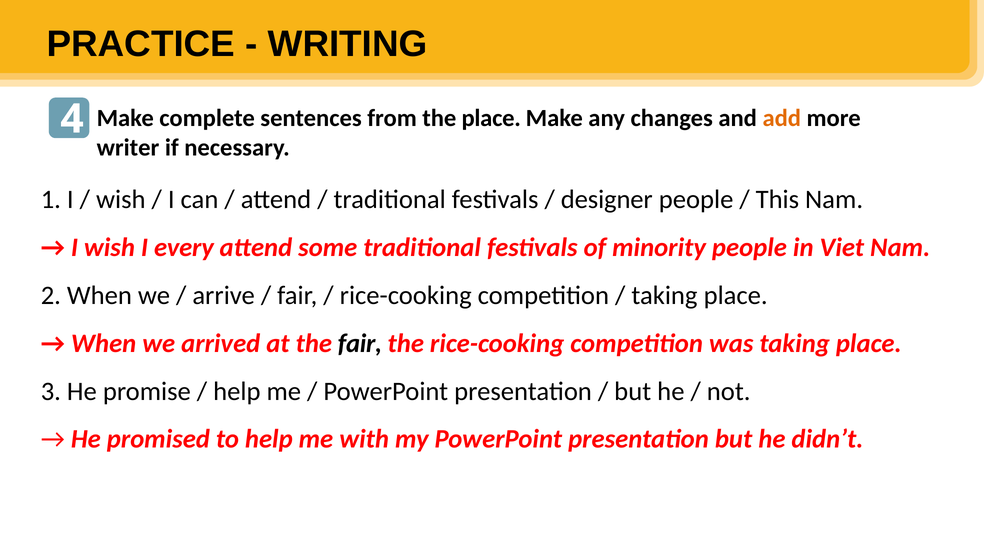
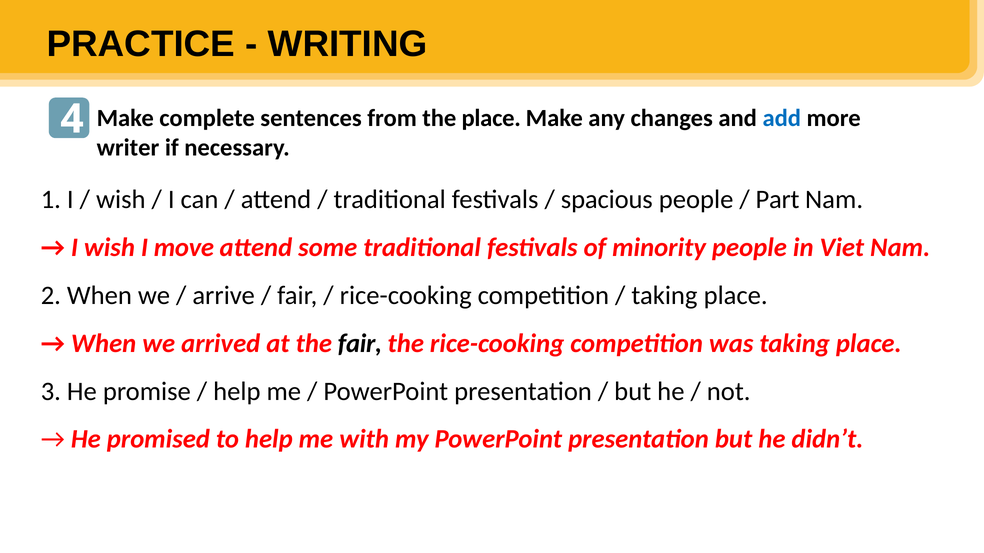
add colour: orange -> blue (782, 118)
designer: designer -> spacious (607, 200)
This: This -> Part (778, 200)
every: every -> move (184, 248)
